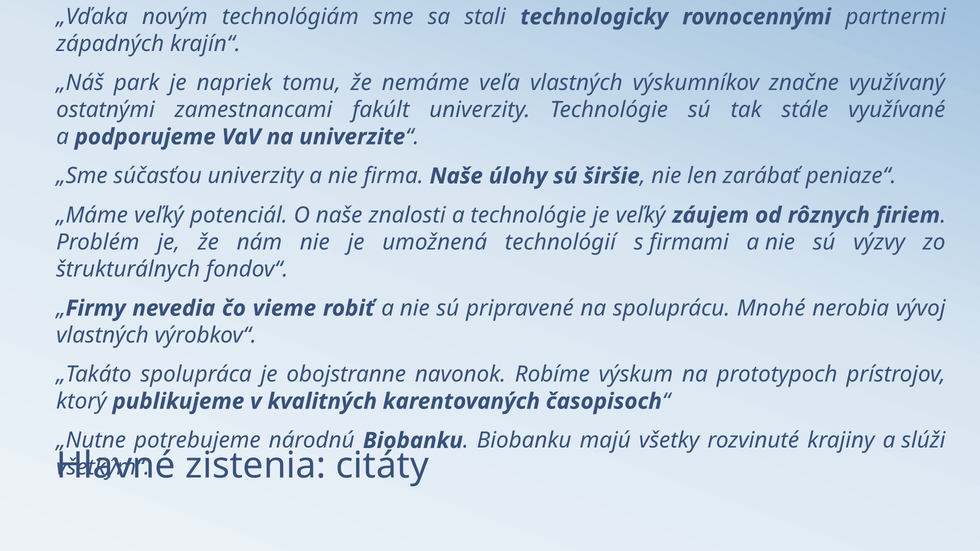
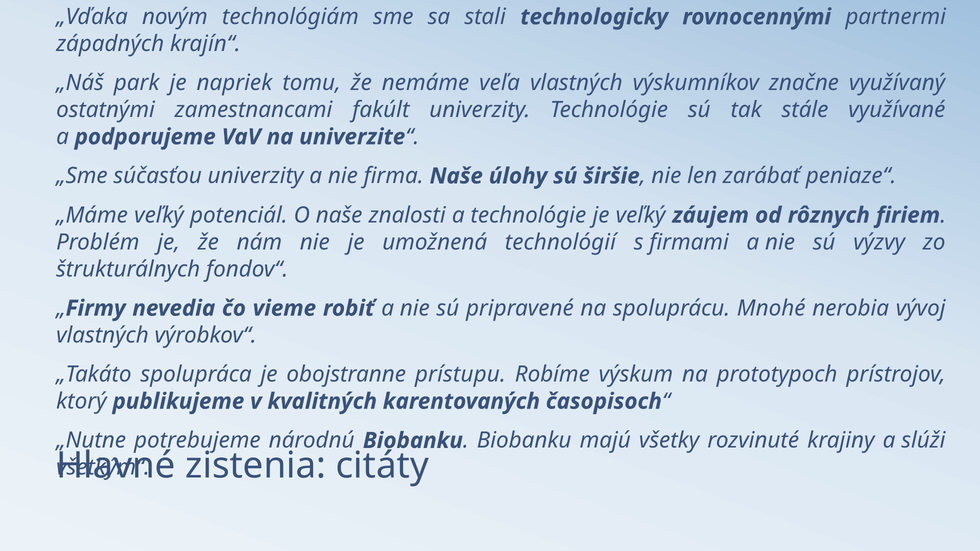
navonok: navonok -> prístupu (460, 375)
